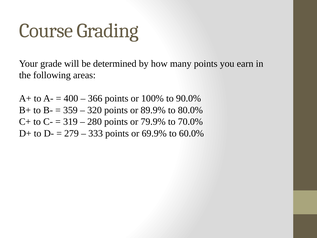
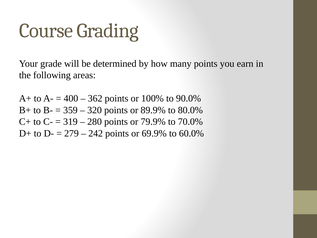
366: 366 -> 362 (95, 98)
333: 333 -> 242 (96, 133)
